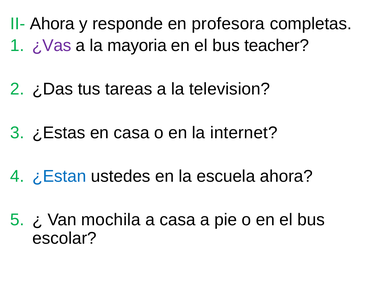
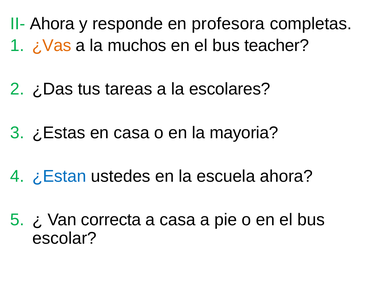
¿Vas colour: purple -> orange (52, 45)
mayoria: mayoria -> muchos (137, 45)
television: television -> escolares (230, 89)
internet: internet -> mayoria (244, 132)
mochila: mochila -> correcta (111, 219)
